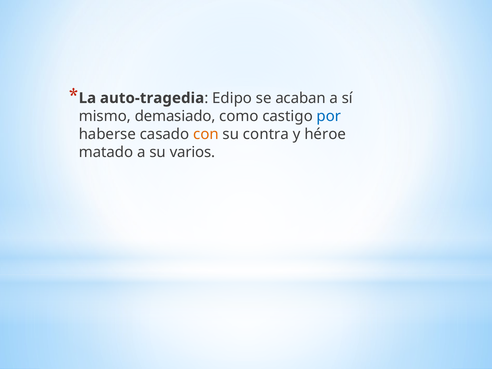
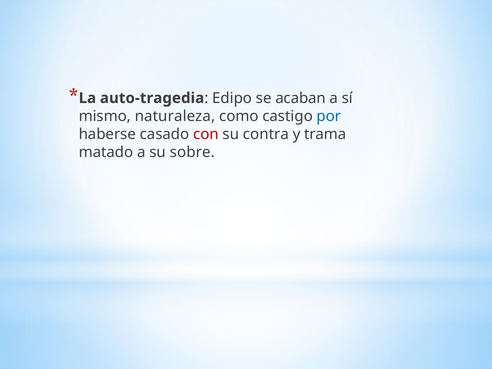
demasiado: demasiado -> naturaleza (175, 116)
con colour: orange -> red (206, 134)
héroe: héroe -> trama (325, 134)
varios: varios -> sobre (192, 152)
